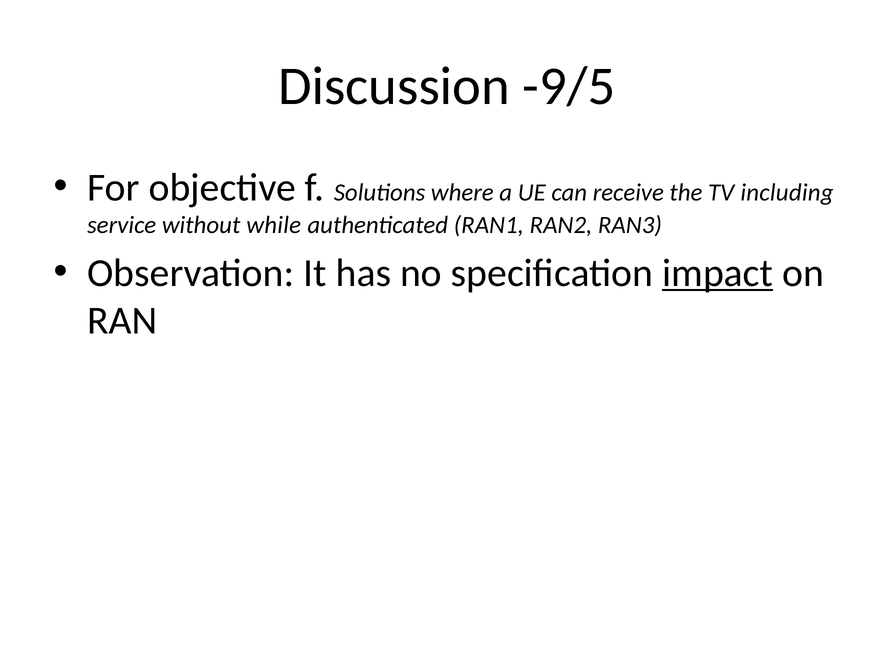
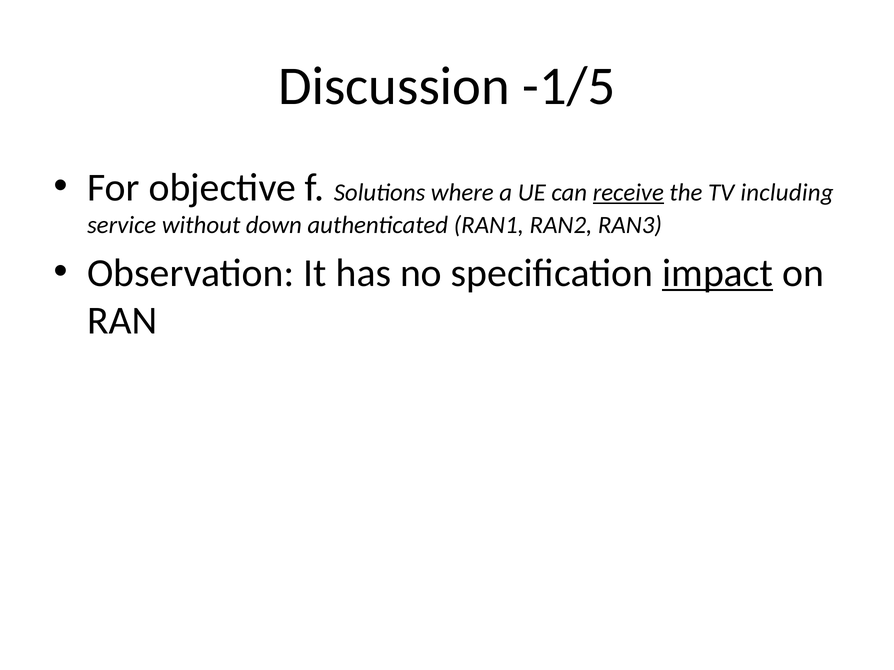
-9/5: -9/5 -> -1/5 (569, 87)
receive underline: none -> present (628, 192)
while: while -> down (274, 225)
